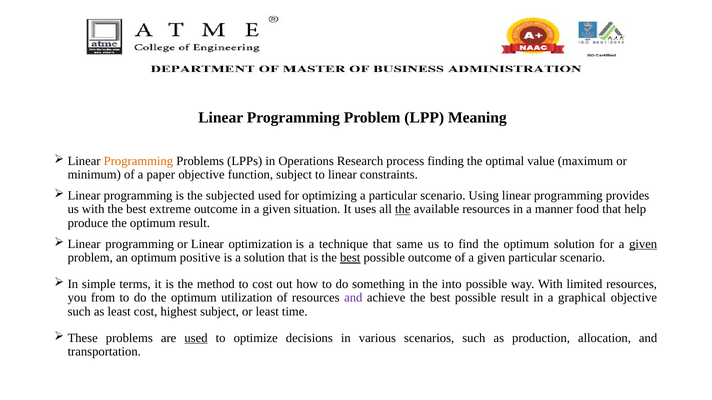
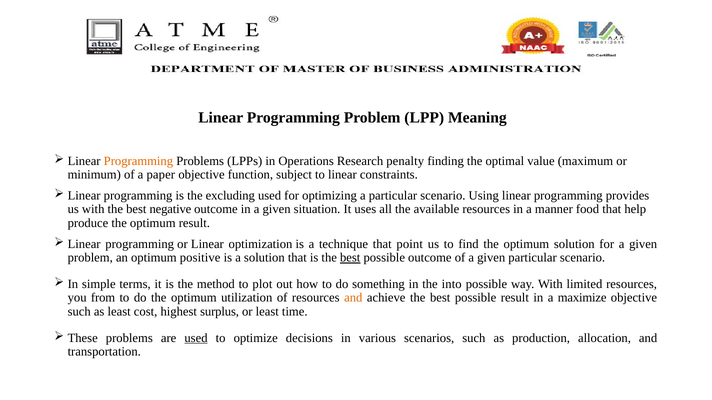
process: process -> penalty (405, 161)
subjected: subjected -> excluding (230, 196)
extreme: extreme -> negative (170, 210)
the underline: present -> none (403, 210)
same: same -> point (410, 244)
given underline: present -> none (643, 244)
to cost: cost -> plot (262, 284)
and colour: purple -> orange (353, 298)
graphical: graphical -> maximize (582, 298)
highest subject: subject -> surplus (220, 312)
